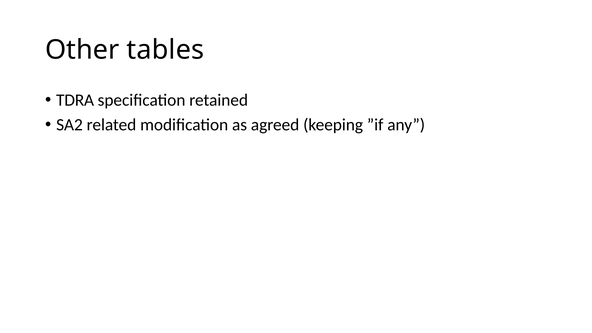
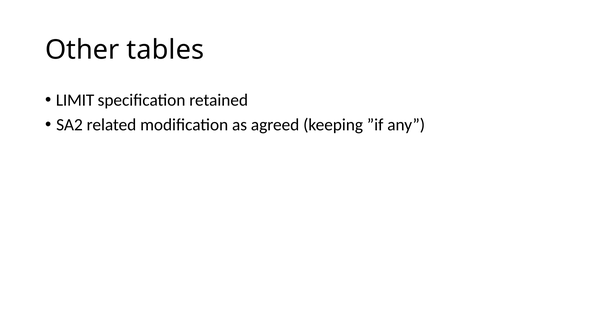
TDRA: TDRA -> LIMIT (75, 100)
